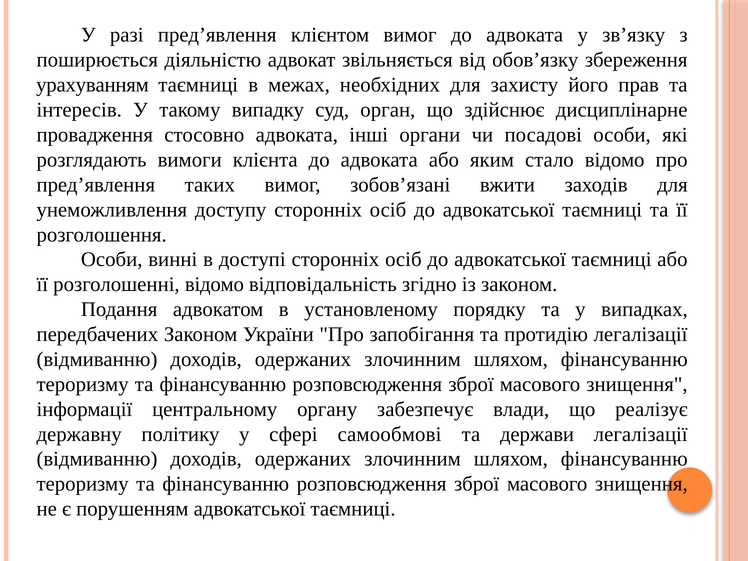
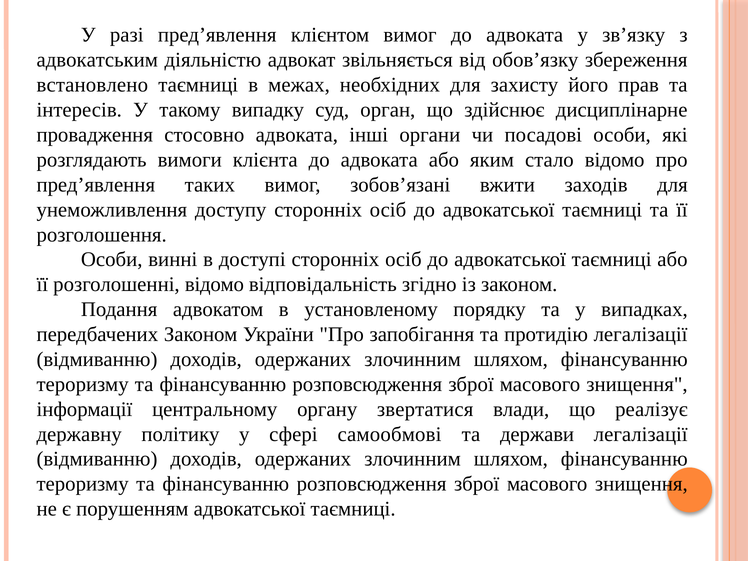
поширюється: поширюється -> адвокатським (97, 60)
урахуванням: урахуванням -> встановлено (92, 85)
забезпечує: забезпечує -> звертатися (425, 409)
